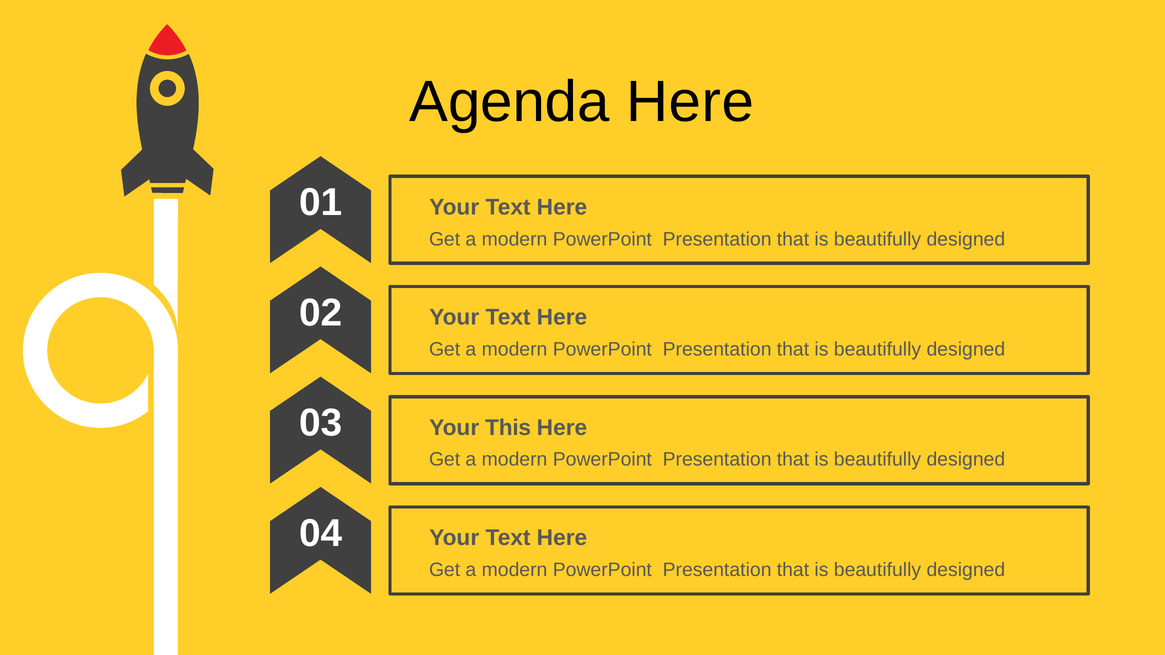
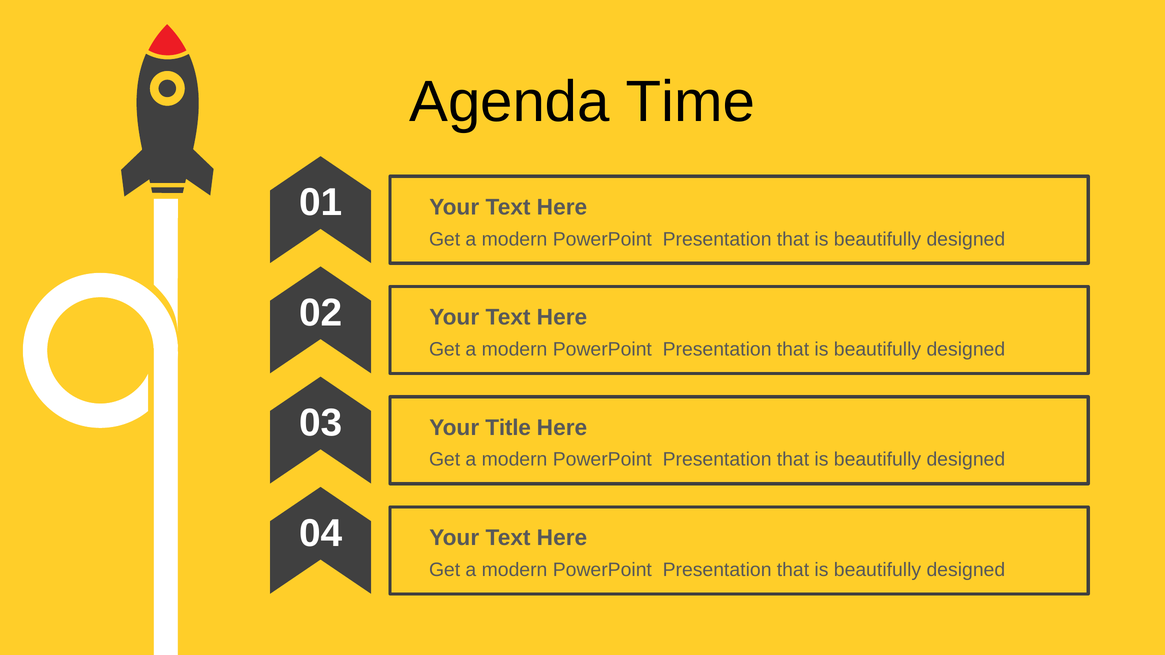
Agenda Here: Here -> Time (691, 102)
This: This -> Title (508, 428)
